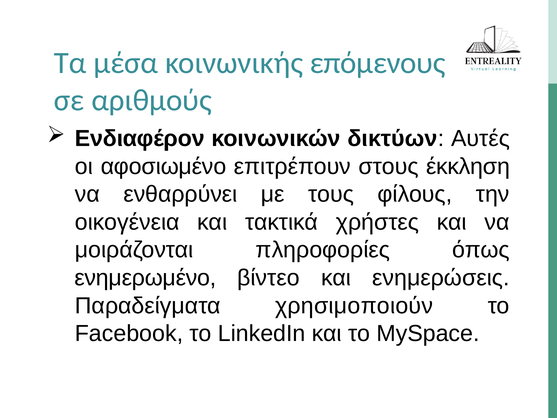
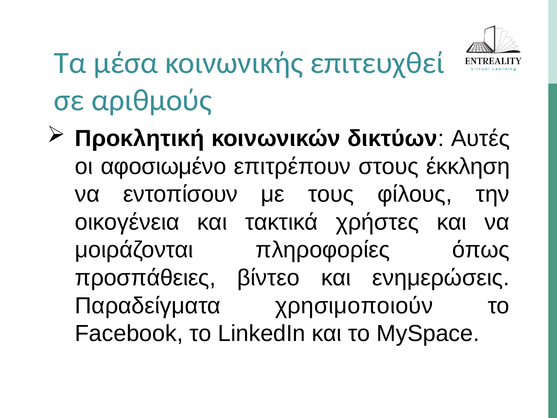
επόμενους: επόμενους -> επιτευχθεί (377, 63)
Ενδιαφέρον: Ενδιαφέρον -> Προκλητική (140, 138)
ενθαρρύνει: ενθαρρύνει -> εντοπίσουν (180, 194)
ενημερωμένο: ενημερωμένο -> προσπάθειες (145, 278)
